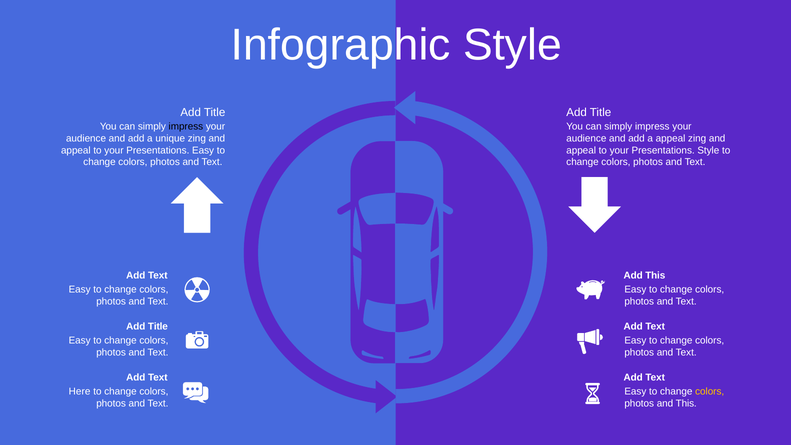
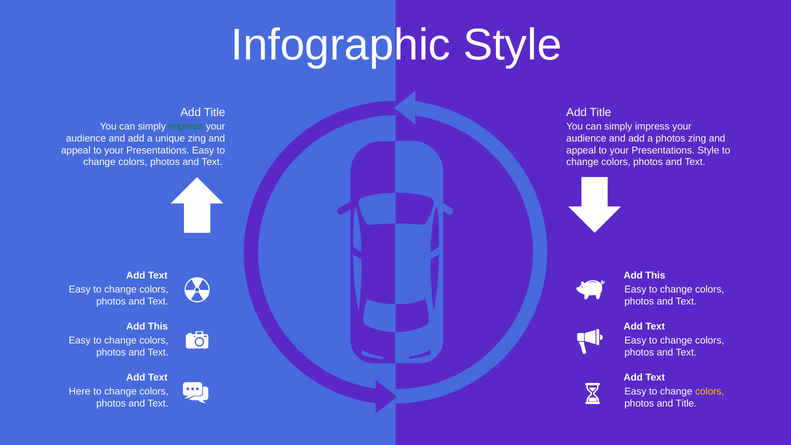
impress colour: black -> green (186, 127)
a appeal: appeal -> photos (671, 138)
Title: Title -> This (158, 327)
and This: This -> Title (686, 403)
